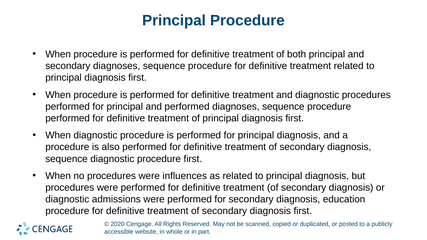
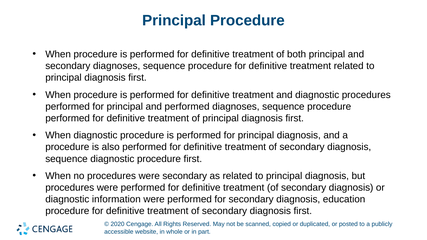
were influences: influences -> secondary (185, 176)
admissions: admissions -> information (116, 199)
